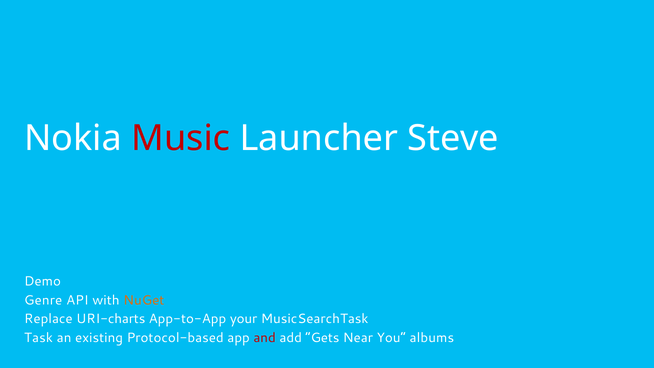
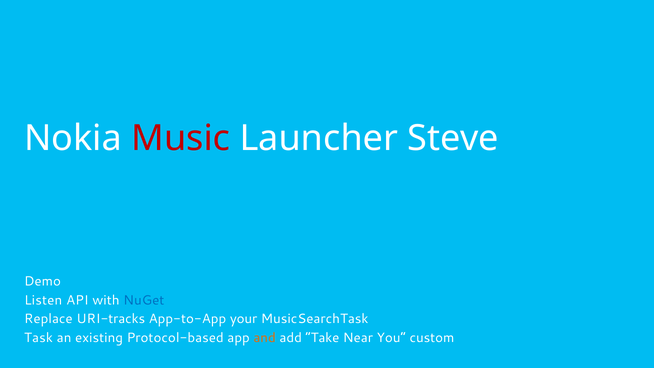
Genre: Genre -> Listen (43, 300)
NuGet colour: orange -> blue (144, 300)
URI-charts: URI-charts -> URI-tracks (111, 319)
and colour: red -> orange (265, 337)
Gets: Gets -> Take (322, 337)
albums: albums -> custom (432, 337)
